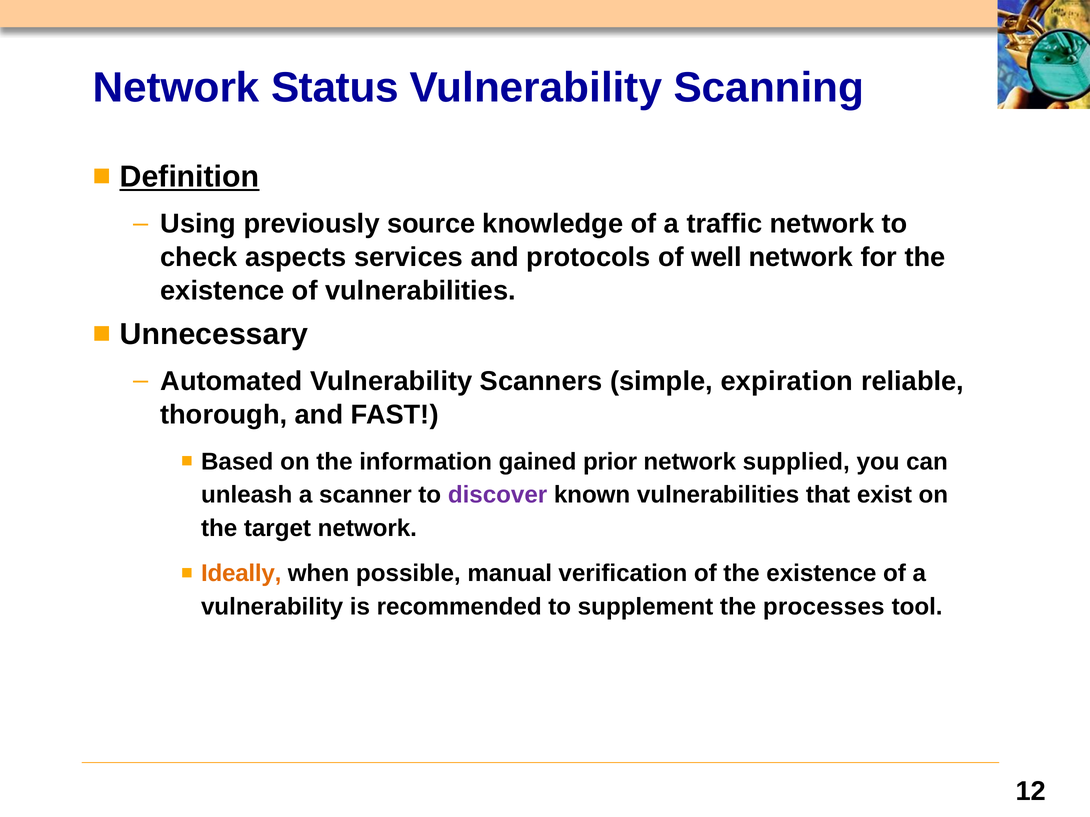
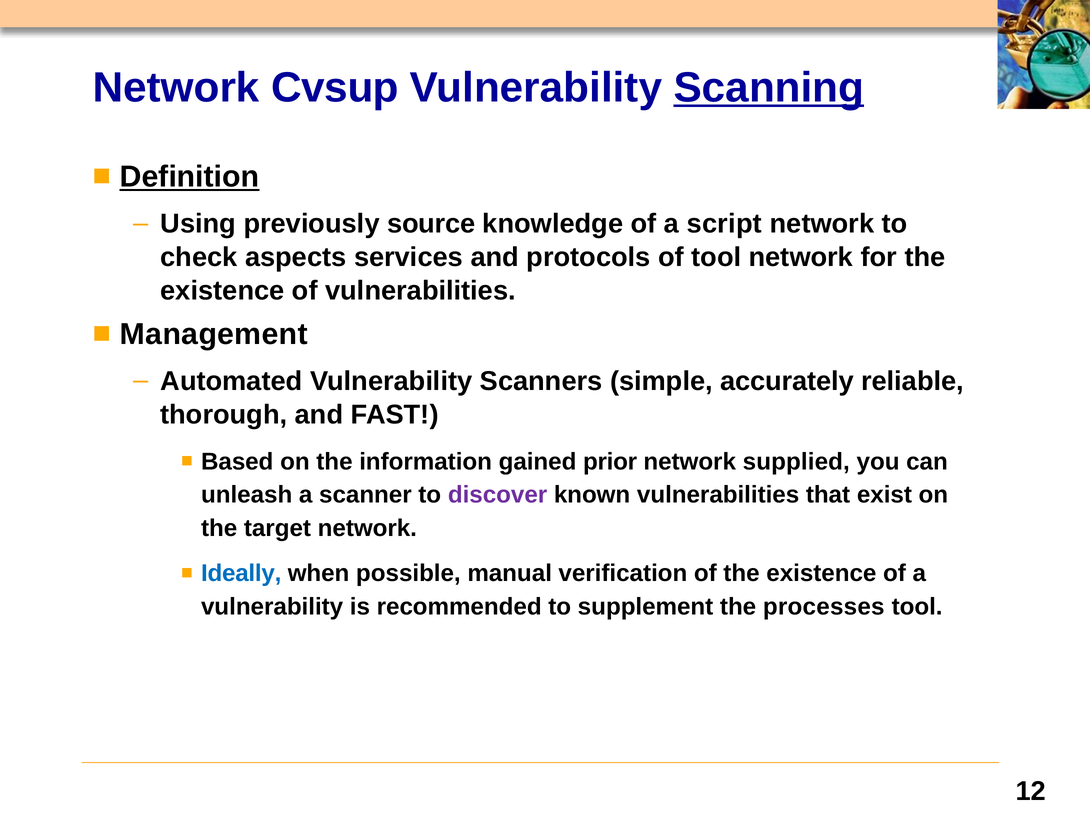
Status: Status -> Cvsup (335, 88)
Scanning underline: none -> present (769, 88)
traffic: traffic -> script (724, 224)
of well: well -> tool (716, 257)
Unnecessary: Unnecessary -> Management (214, 335)
expiration: expiration -> accurately (787, 382)
Ideally colour: orange -> blue (241, 574)
